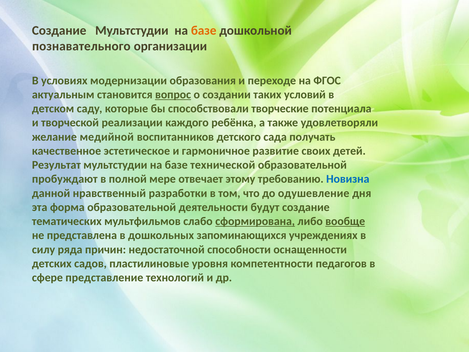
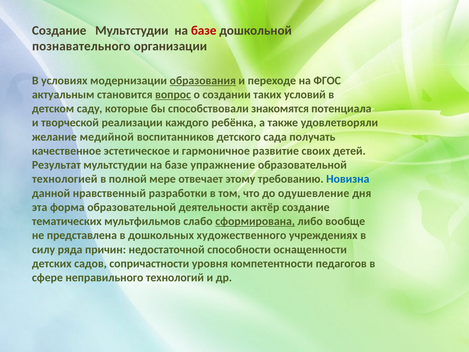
базе colour: orange -> red (204, 31)
образования underline: none -> present (203, 80)
творческие: творческие -> знакомятся (280, 109)
технической: технической -> упражнение (223, 165)
пробуждают: пробуждают -> технологией (65, 179)
будут: будут -> актёр (265, 207)
вообще underline: present -> none (345, 221)
запоминающихся: запоминающихся -> художественного (241, 235)
пластилиновые: пластилиновые -> сопричастности (149, 263)
представление: представление -> неправильного (104, 277)
